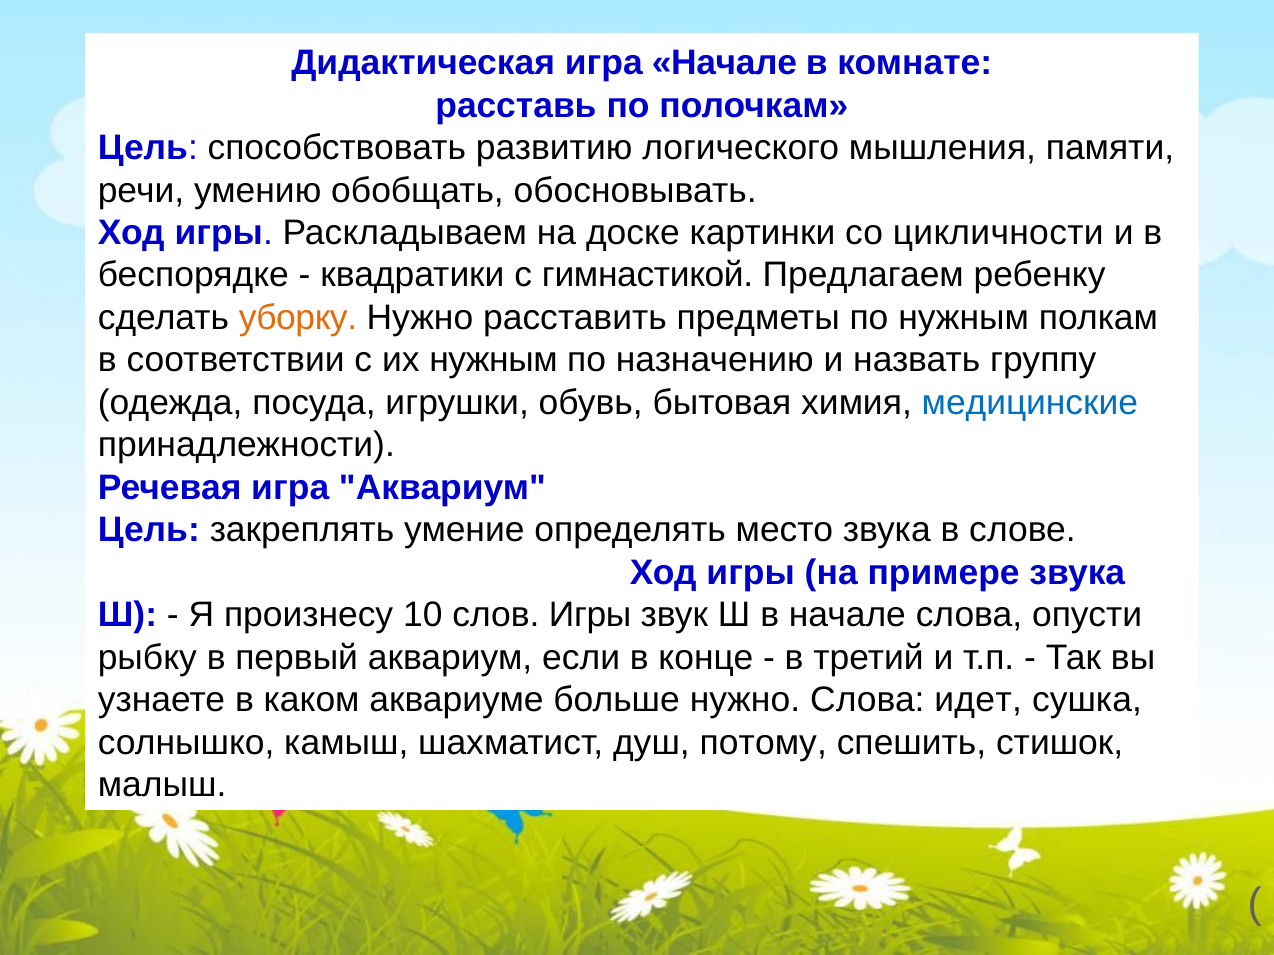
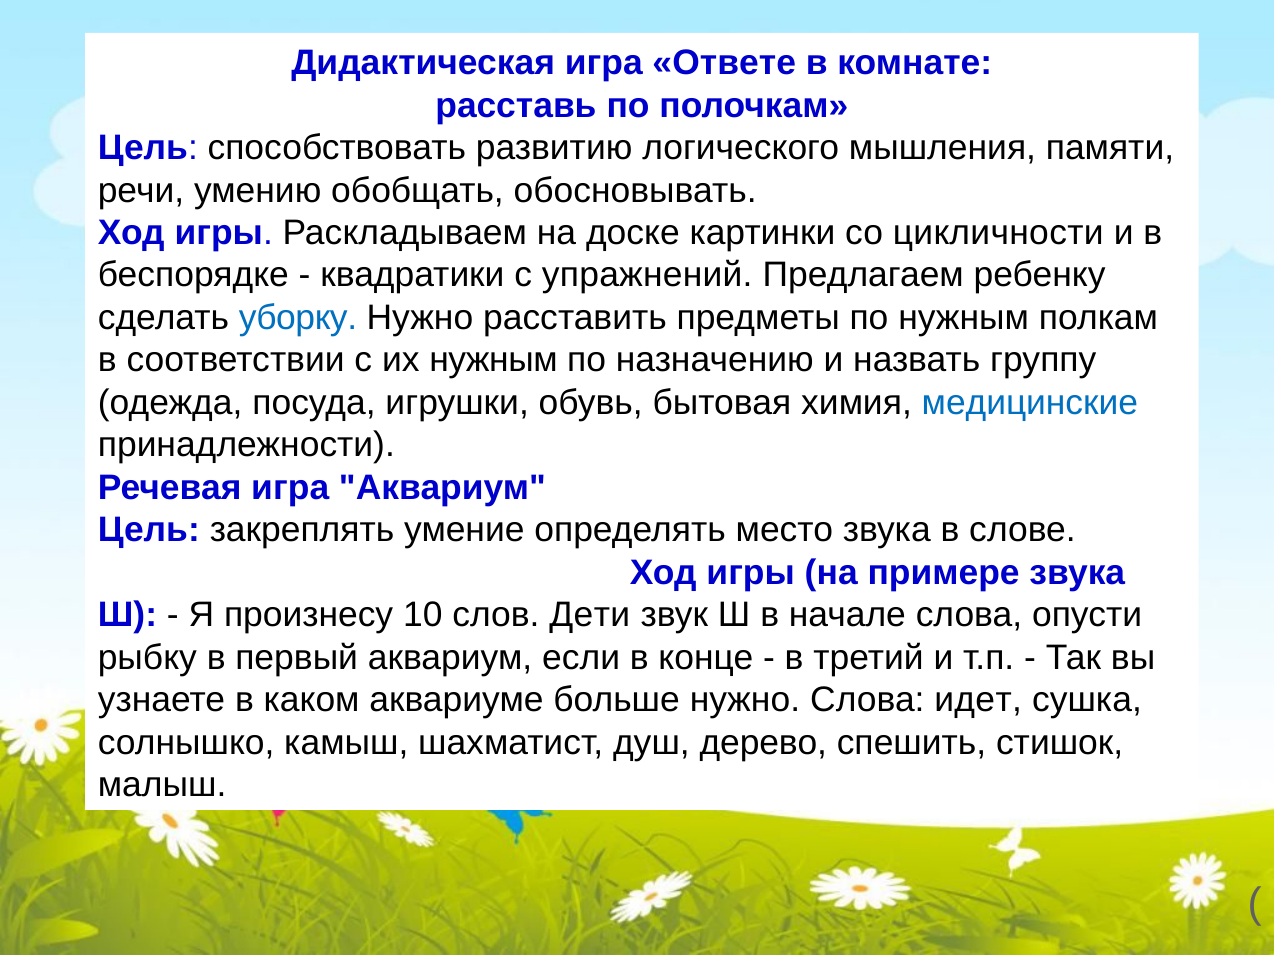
игра Начале: Начале -> Ответе (724, 63)
гимнастикой: гимнастикой -> упражнений (647, 275)
уборку colour: orange -> blue (298, 318)
слов Игры: Игры -> Дети (590, 615)
потому: потому -> дерево (763, 743)
